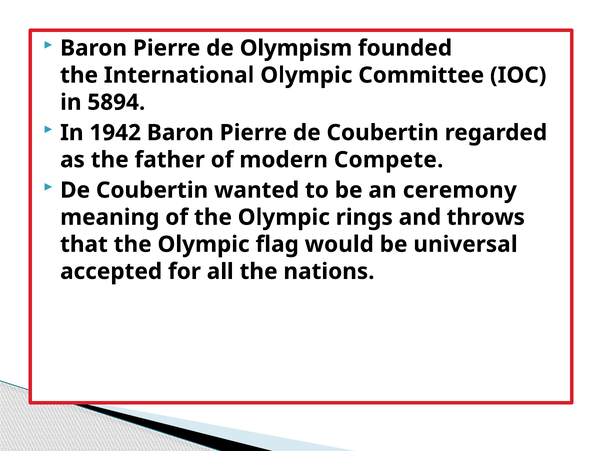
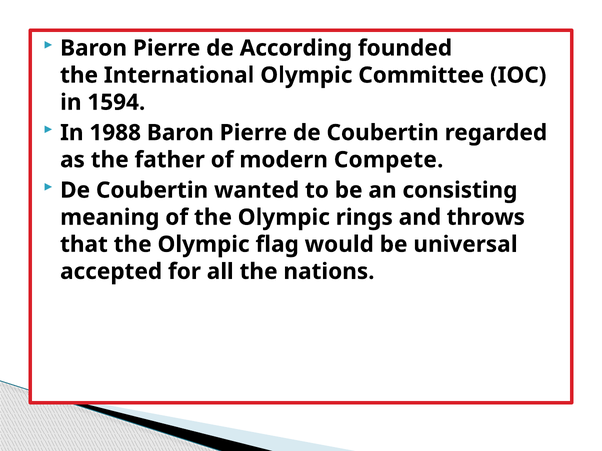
Olympism: Olympism -> According (296, 48)
5894: 5894 -> 1594 (116, 102)
1942: 1942 -> 1988 (115, 133)
ceremony: ceremony -> consisting (460, 190)
